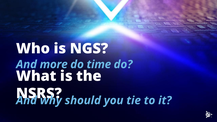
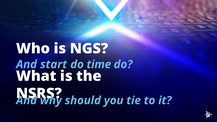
more: more -> start (54, 64)
